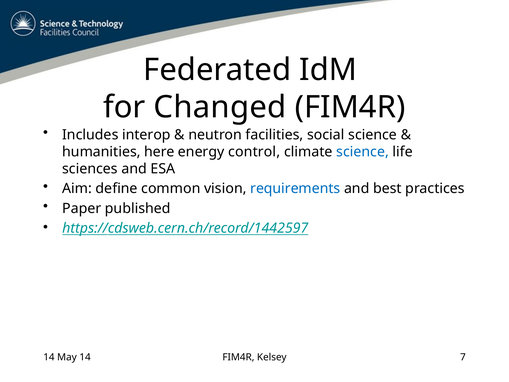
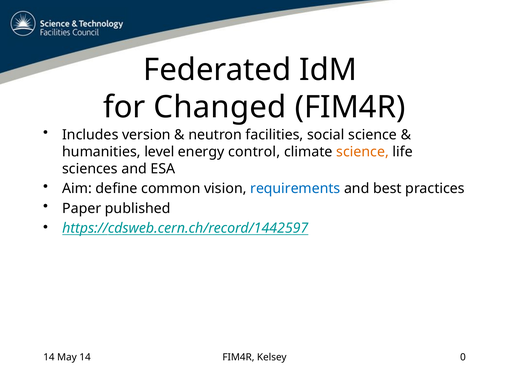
interop: interop -> version (146, 135)
here: here -> level (159, 152)
science colour: blue -> orange (363, 152)
7: 7 -> 0 (463, 357)
